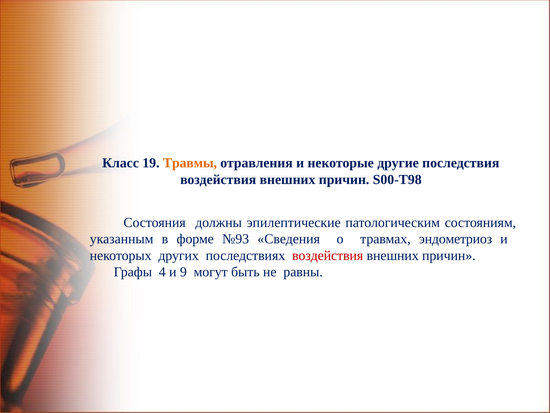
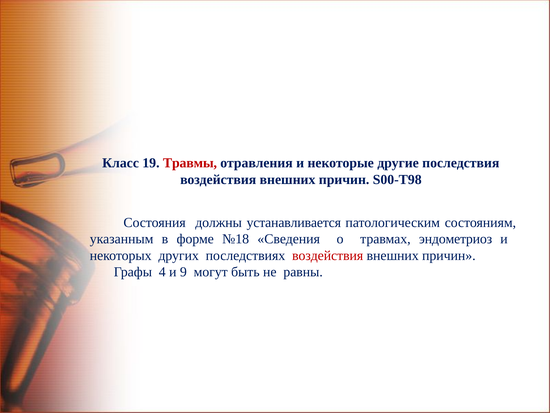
Травмы colour: orange -> red (190, 163)
эпилептические: эпилептические -> устанавливается (294, 222)
№93: №93 -> №18 (236, 239)
